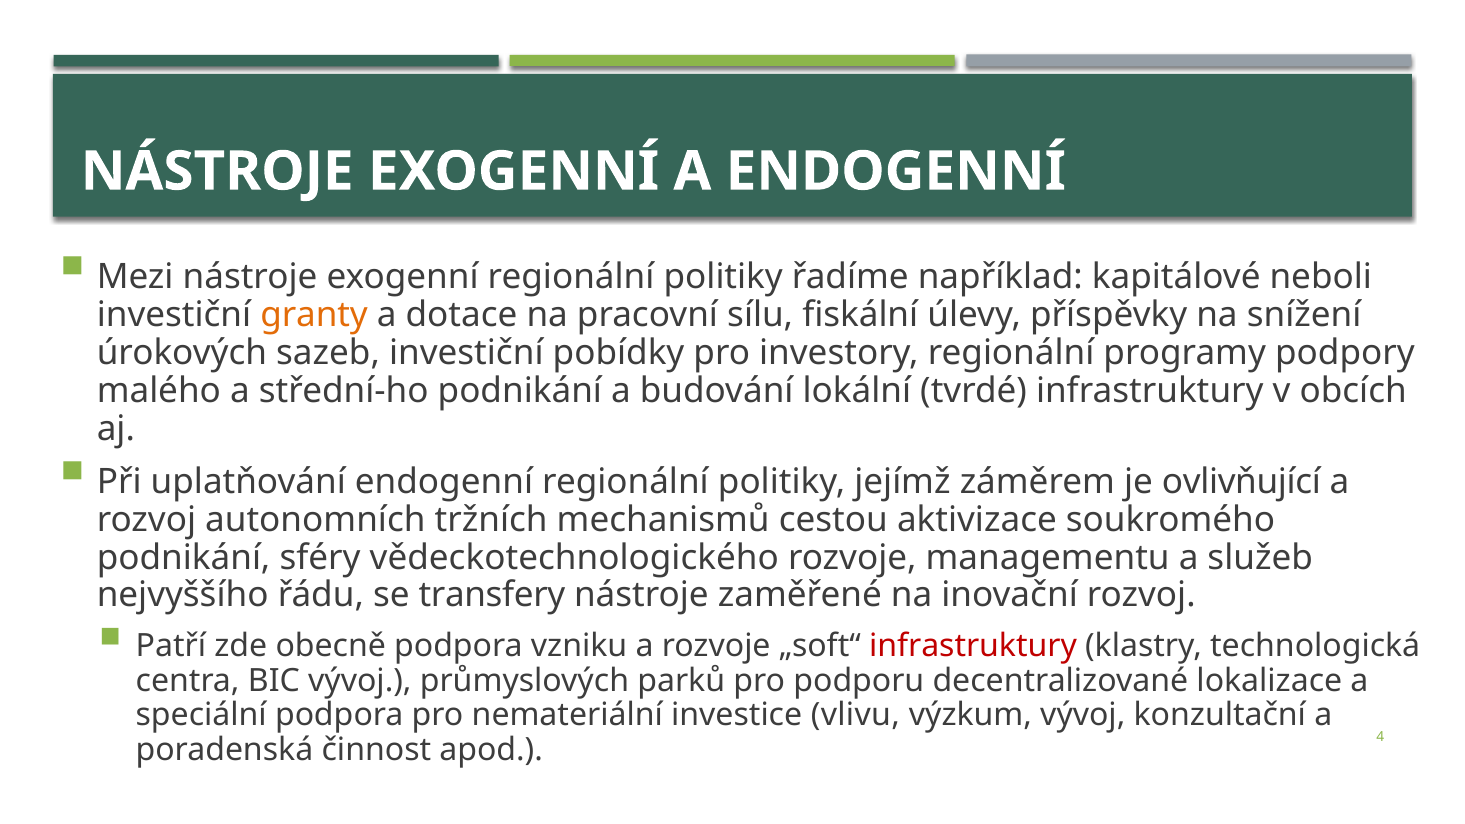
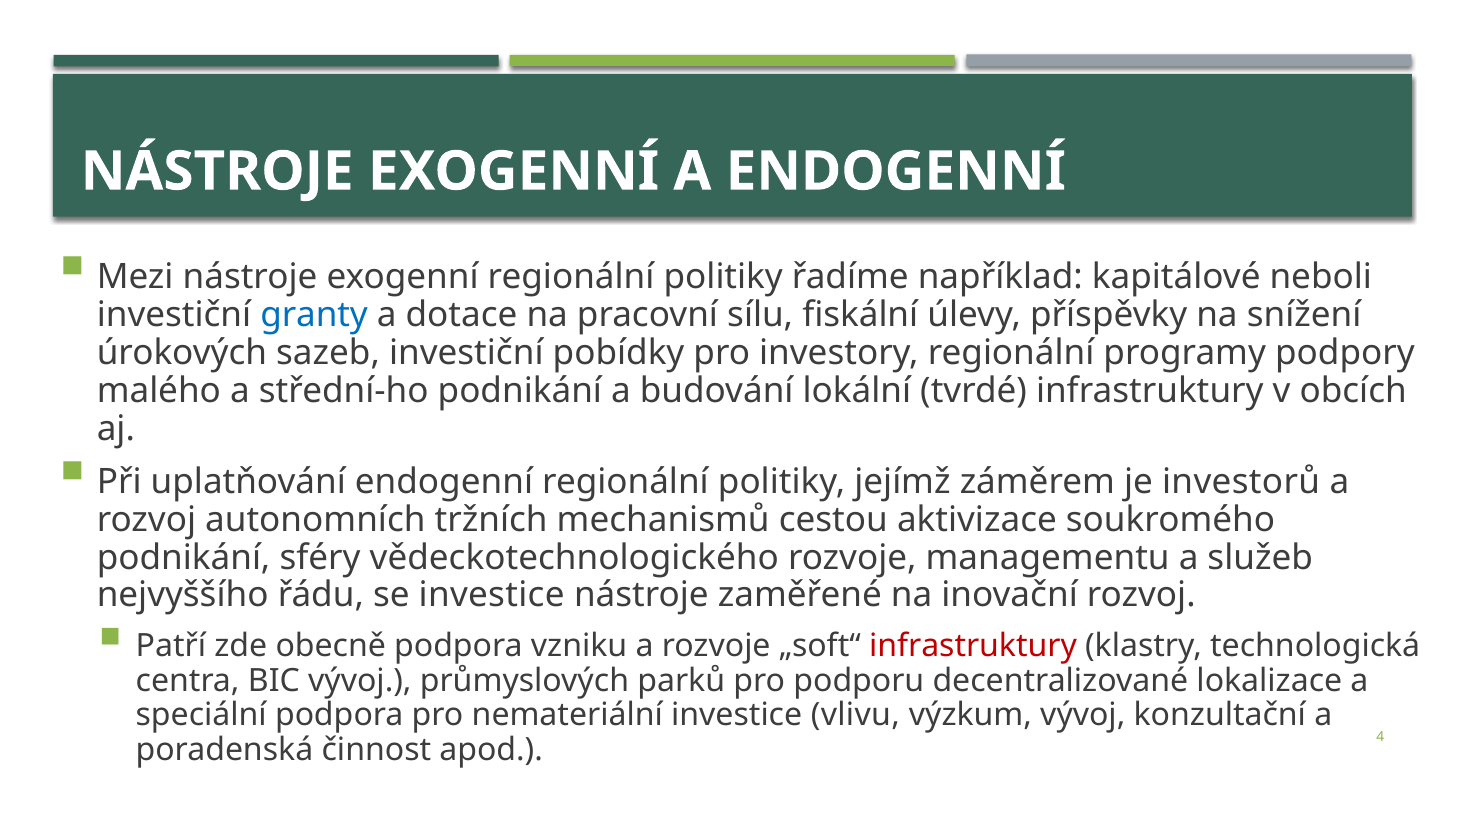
granty colour: orange -> blue (314, 315)
ovlivňující: ovlivňující -> investorů (1241, 482)
se transfery: transfery -> investice (492, 595)
